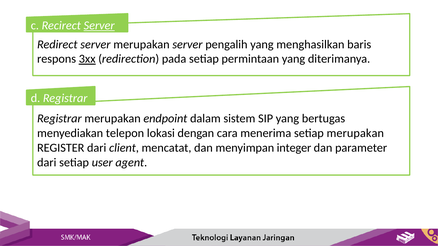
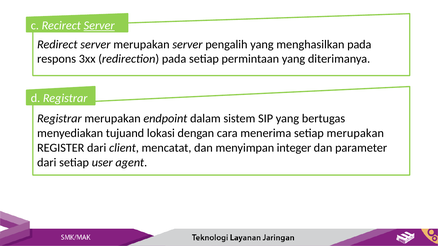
menghasilkan baris: baris -> pada (359, 44)
3xx underline: present -> none (87, 59)
telepon: telepon -> tujuand (125, 133)
